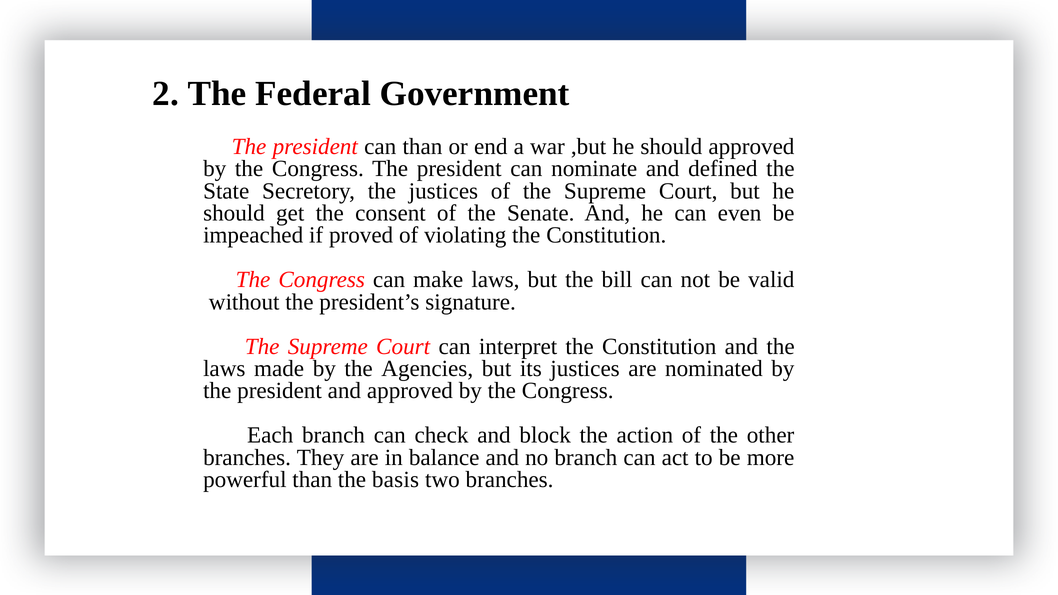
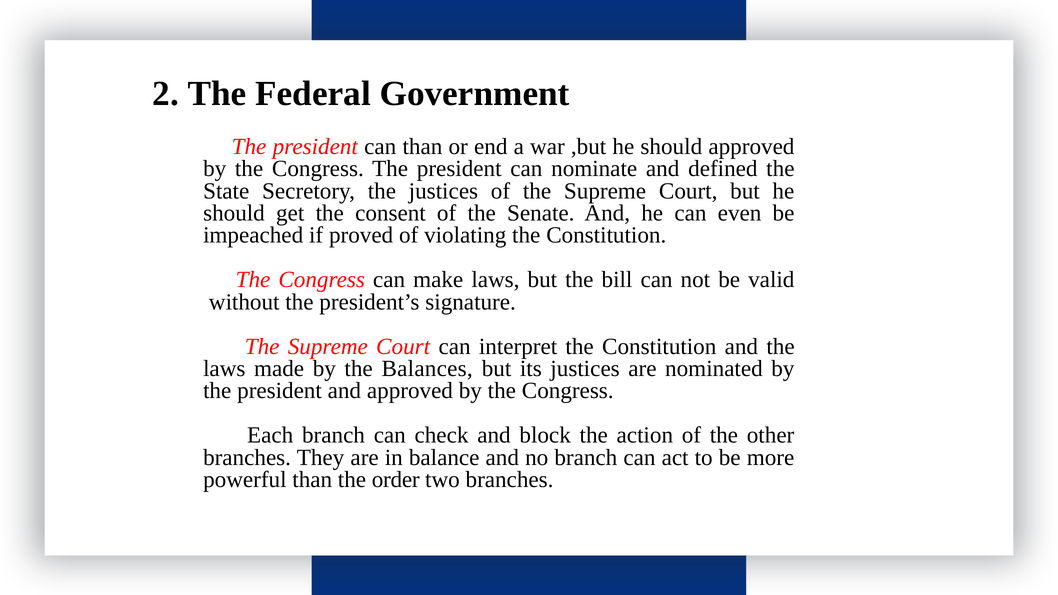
Agencies: Agencies -> Balances (427, 369)
basis: basis -> order (396, 480)
